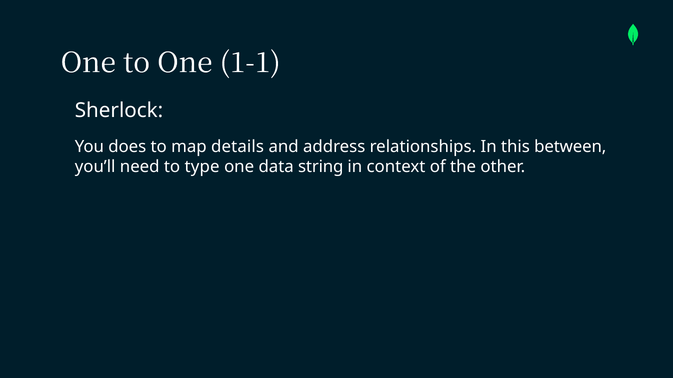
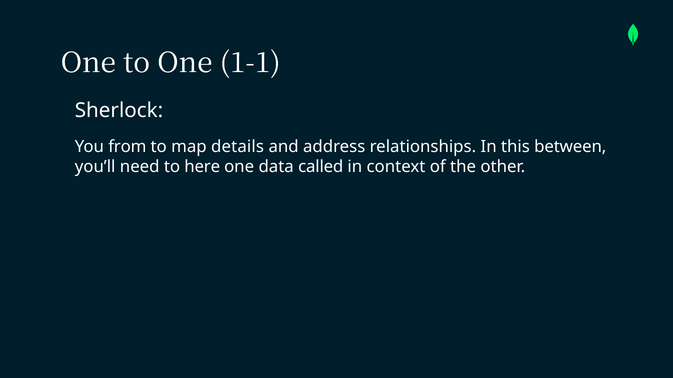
does: does -> from (127, 147)
type: type -> here (202, 167)
string: string -> called (321, 167)
